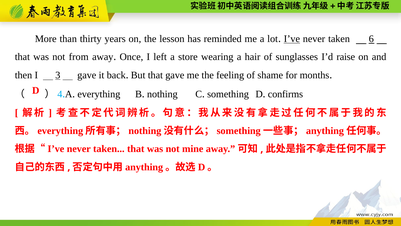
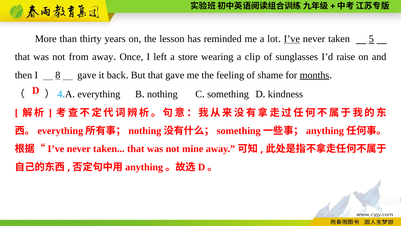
6: 6 -> 5 (371, 39)
hair: hair -> clip (253, 57)
3: 3 -> 8 (58, 75)
months underline: none -> present (315, 75)
confirms: confirms -> kindness (285, 94)
